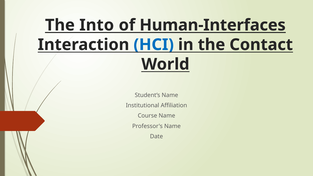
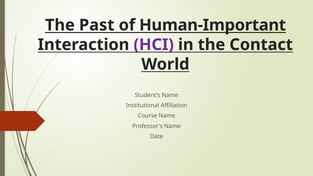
Into: Into -> Past (97, 25)
Human-Interfaces: Human-Interfaces -> Human-Important (213, 25)
HCI colour: blue -> purple (154, 45)
